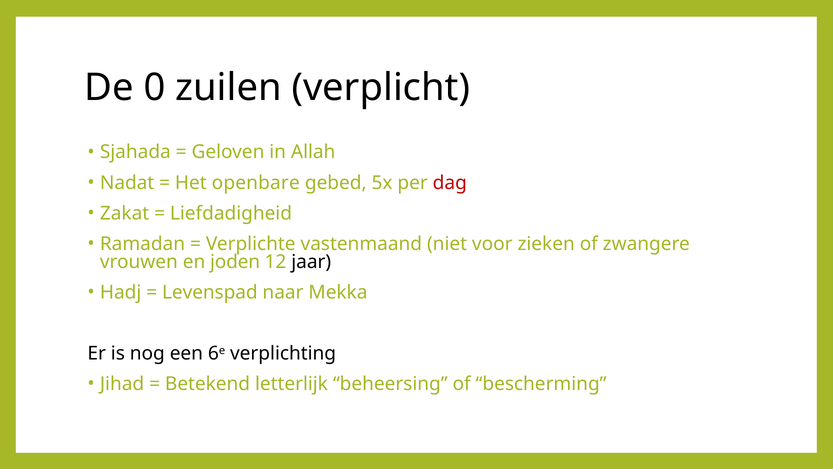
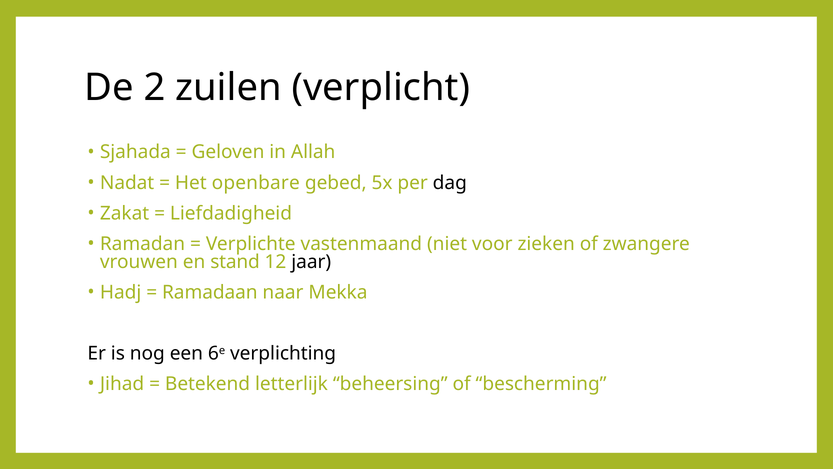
0: 0 -> 2 (155, 88)
dag colour: red -> black (450, 183)
joden: joden -> stand (235, 262)
Levenspad: Levenspad -> Ramadaan (210, 292)
